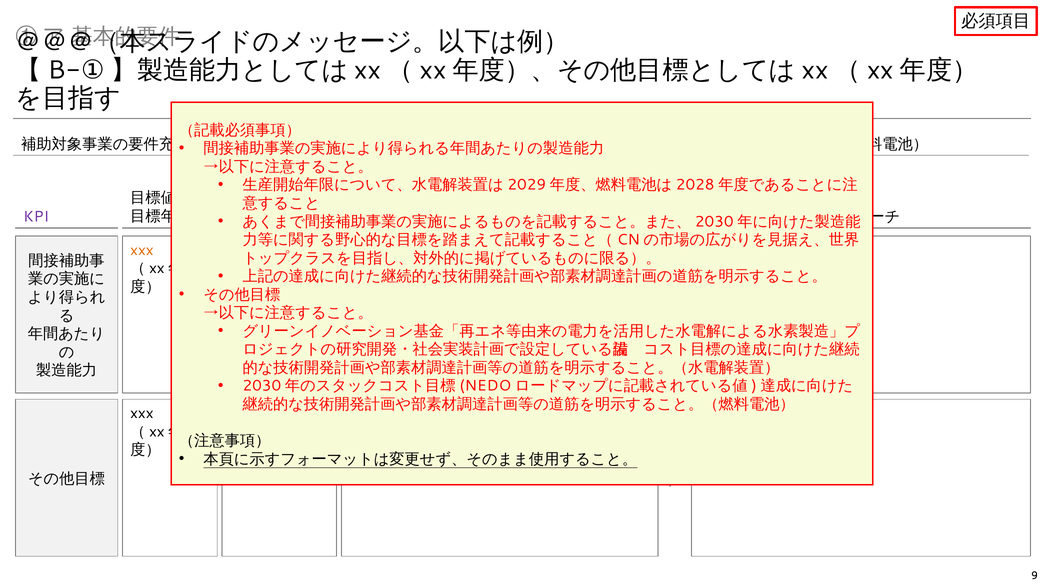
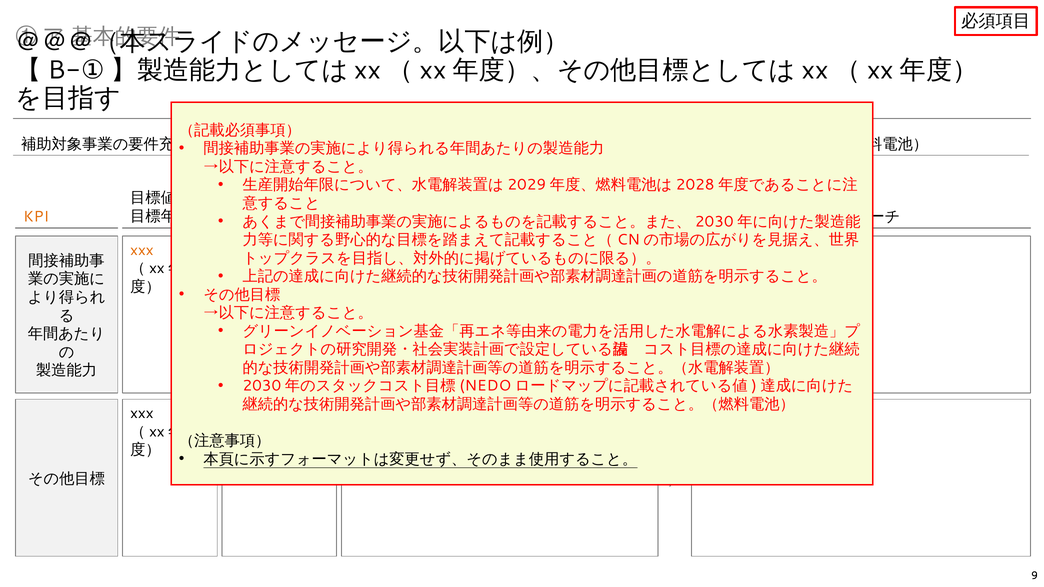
KPI colour: purple -> orange (36, 217)
